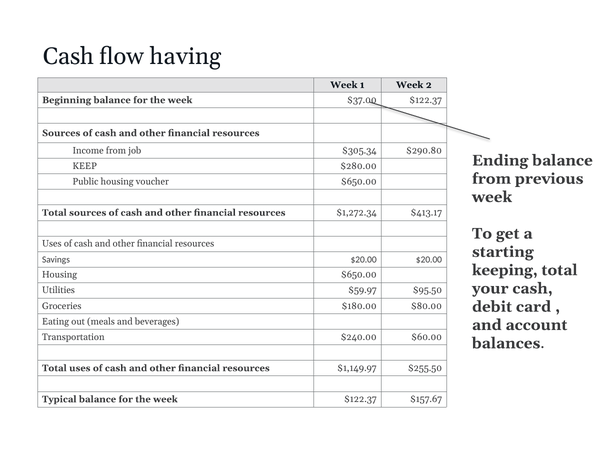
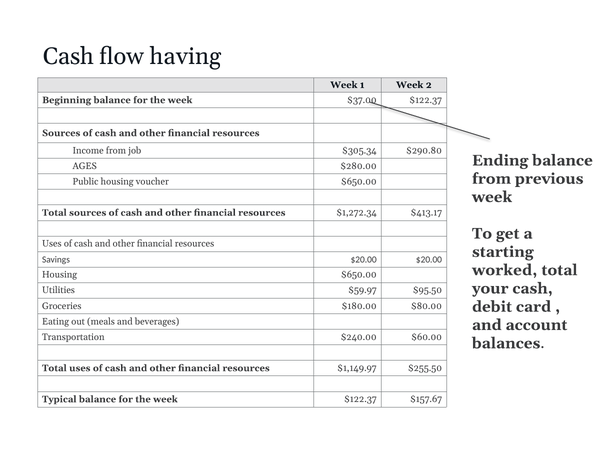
KEEP: KEEP -> AGES (85, 166)
keeping: keeping -> worked (505, 270)
